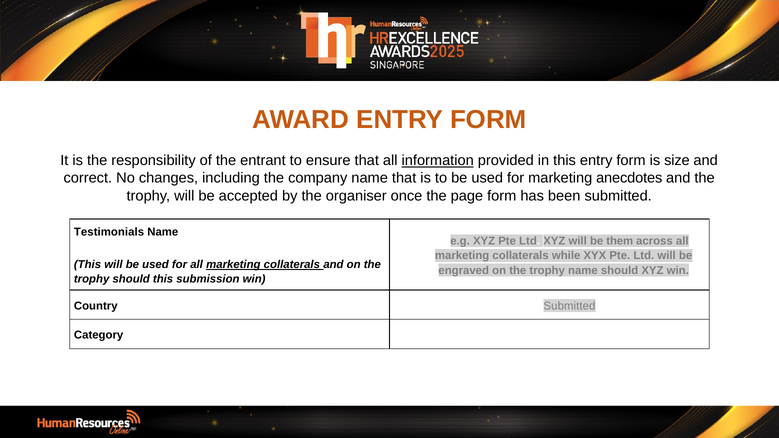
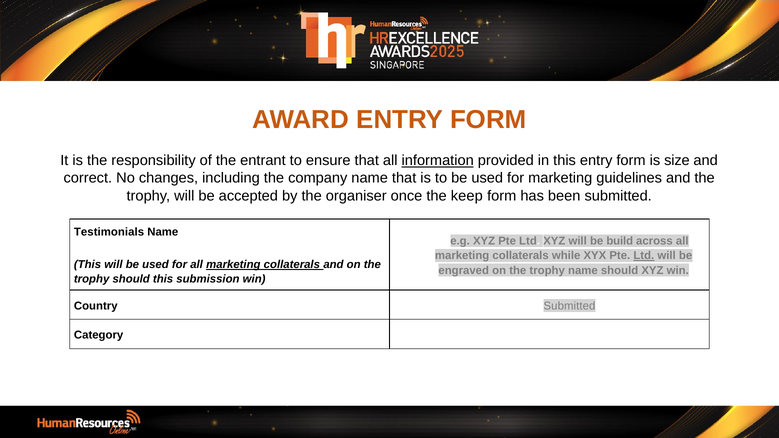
anecdotes: anecdotes -> guidelines (629, 178)
page: page -> keep (467, 196)
them: them -> build (620, 241)
Ltd underline: none -> present (644, 256)
